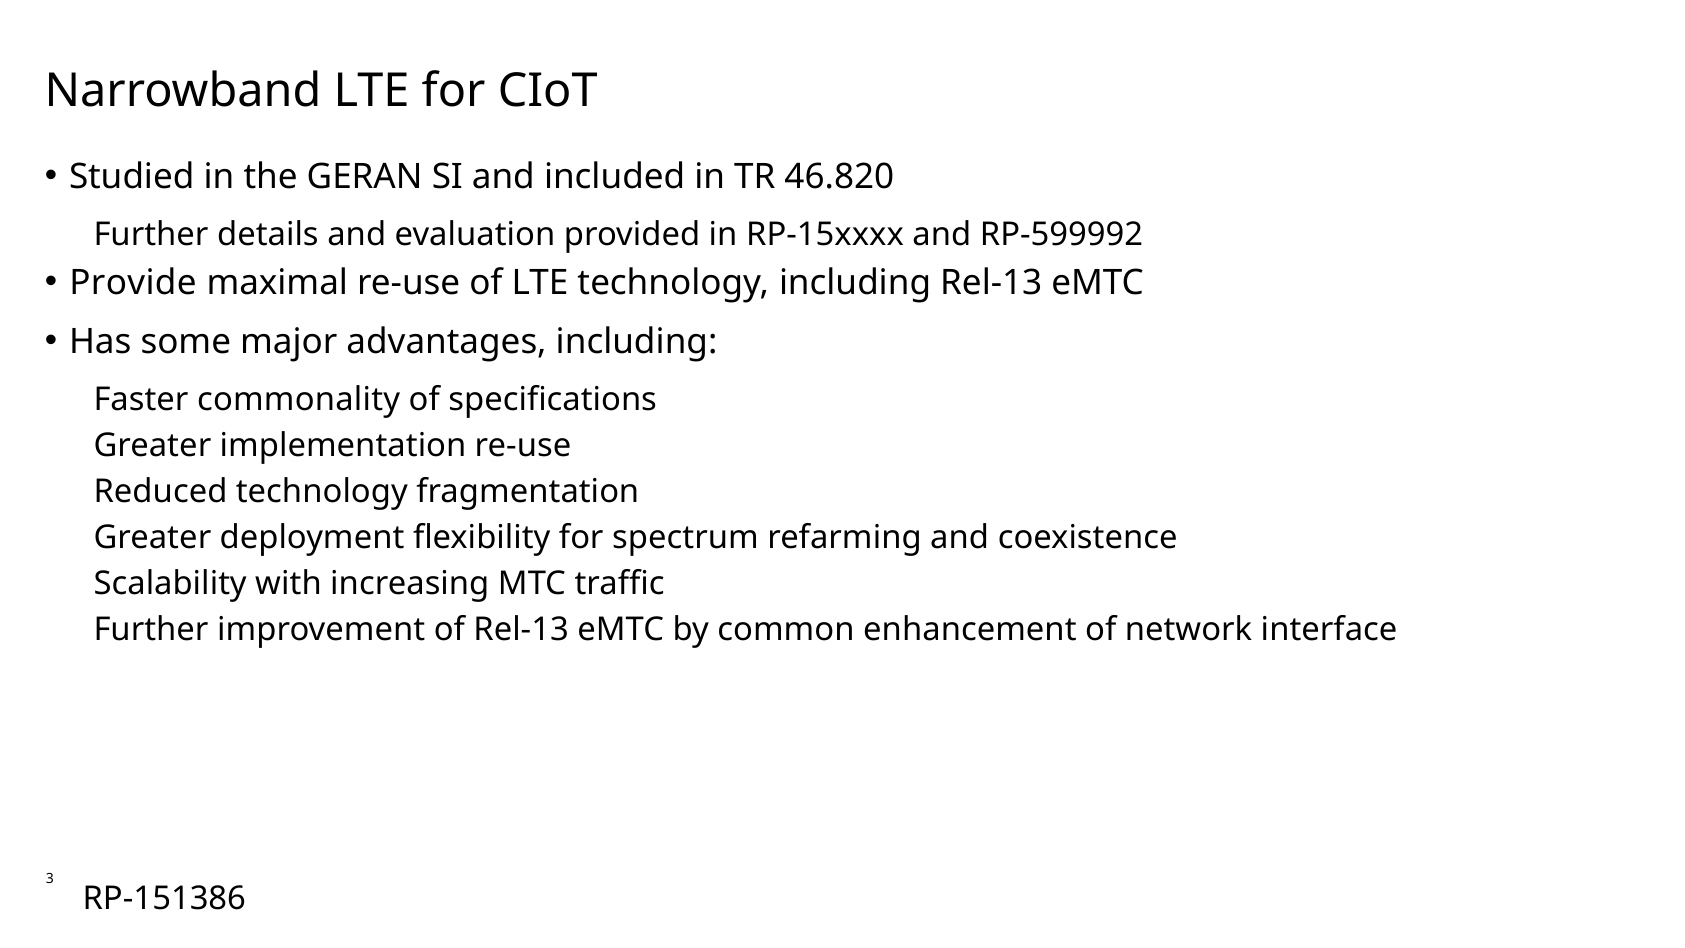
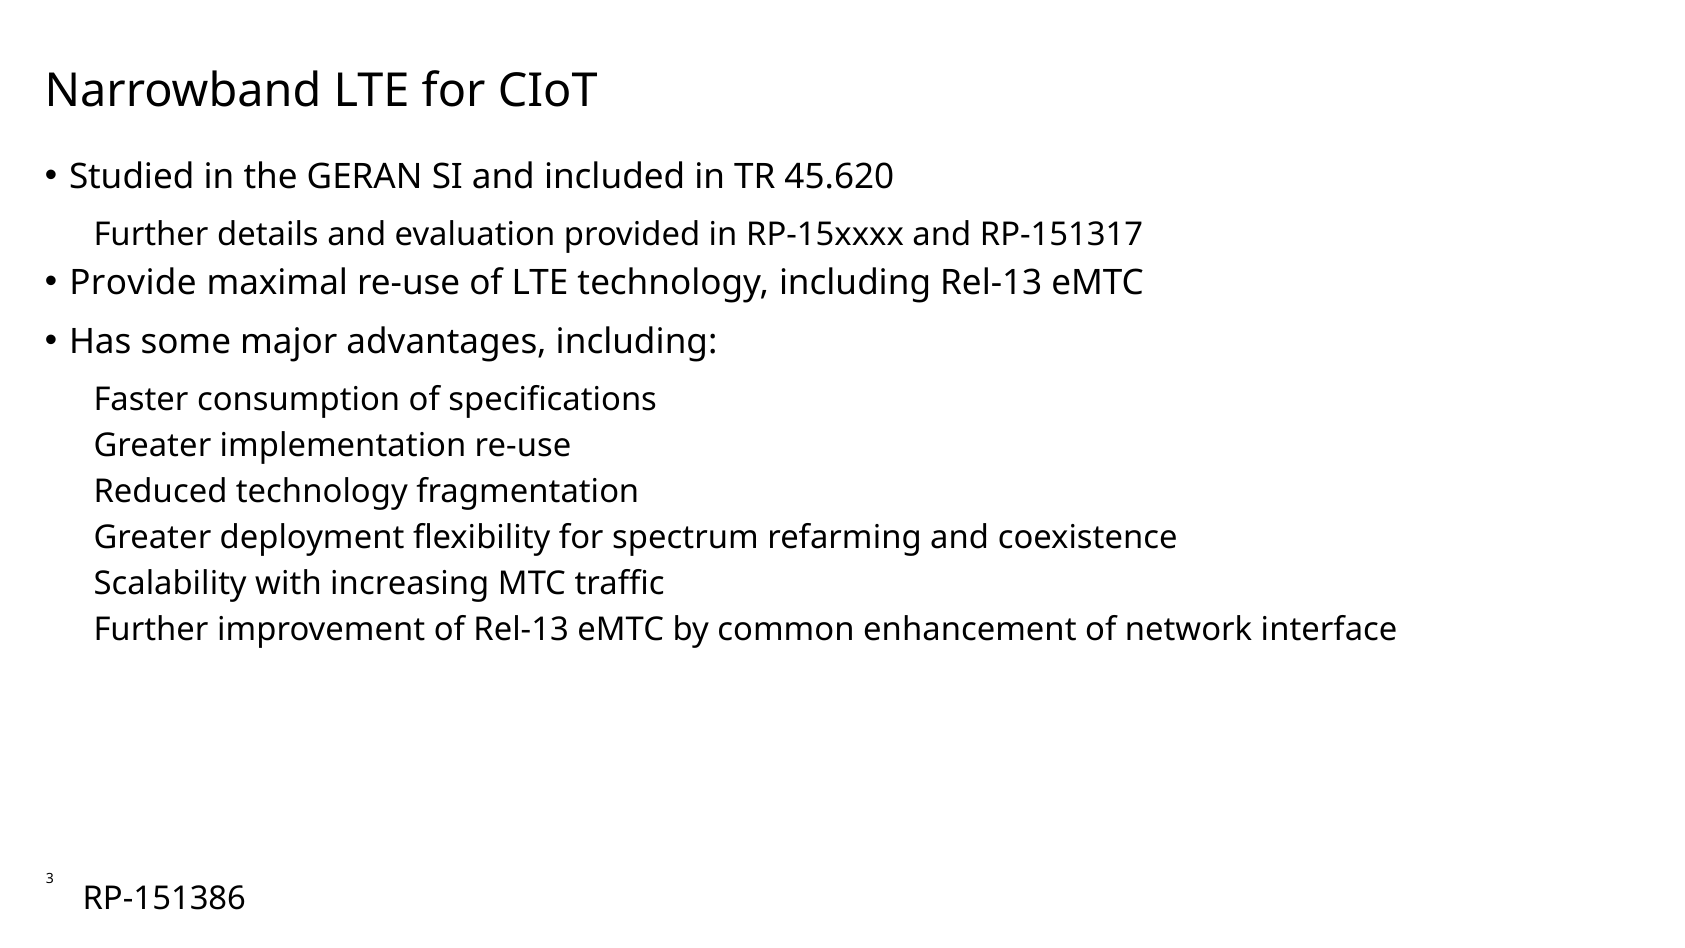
46.820: 46.820 -> 45.620 (839, 177)
RP-599992: RP-599992 -> RP-151317 (1062, 235)
commonality: commonality -> consumption (299, 400)
